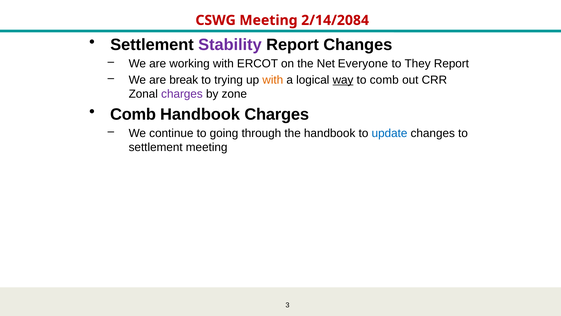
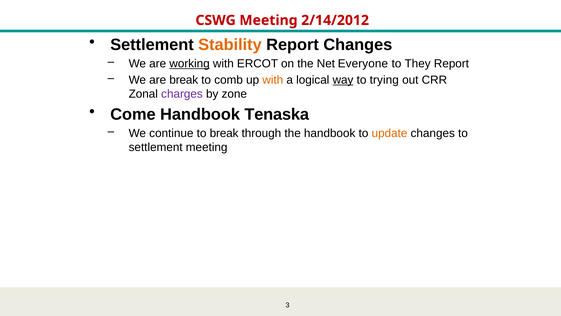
2/14/2084: 2/14/2084 -> 2/14/2012 (335, 20)
Stability colour: purple -> orange (230, 45)
working underline: none -> present (190, 63)
trying: trying -> comb (229, 80)
to comb: comb -> trying (384, 80)
Comb: Comb -> Come (133, 114)
Handbook Charges: Charges -> Tenaska (277, 114)
to going: going -> break (224, 133)
update colour: blue -> orange (390, 133)
